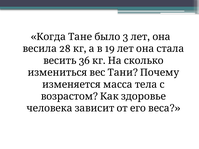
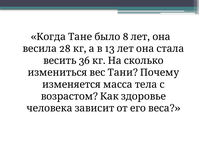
3: 3 -> 8 (126, 37)
19: 19 -> 13 (110, 49)
